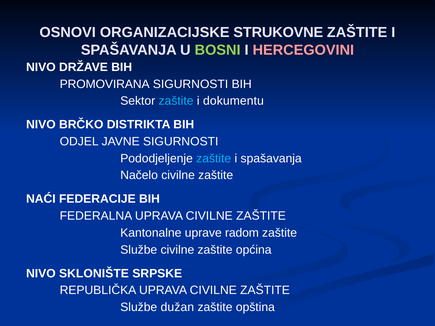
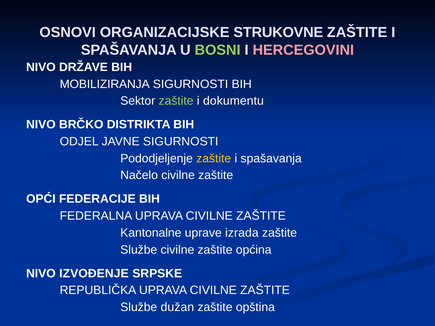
PROMOVIRANA: PROMOVIRANA -> MOBILIZIRANJA (105, 84)
zaštite colour: light blue -> light green (176, 101)
zaštite colour: light blue -> yellow (214, 159)
NAĆI: NAĆI -> OPĆI (41, 199)
radom: radom -> izrada (242, 233)
SKLONIŠTE: SKLONIŠTE -> IZVOĐENJE (94, 274)
